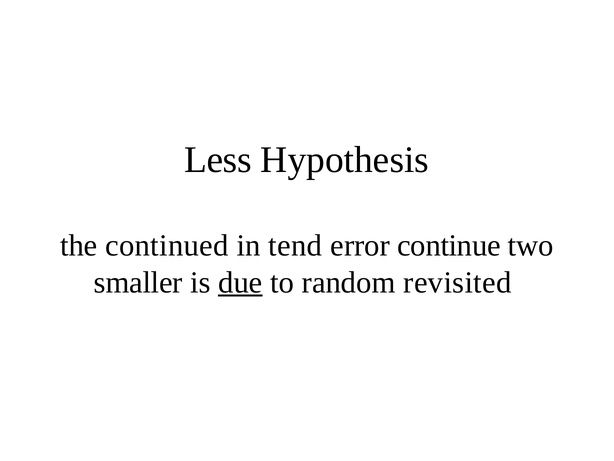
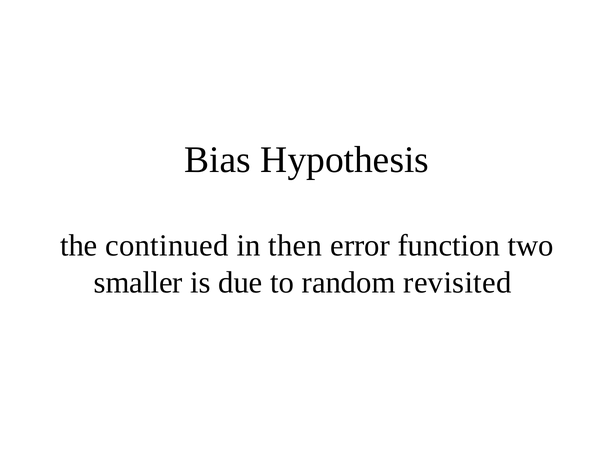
Less: Less -> Bias (218, 160)
tend: tend -> then (295, 245)
continue: continue -> function (449, 245)
due underline: present -> none (240, 282)
